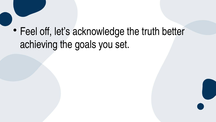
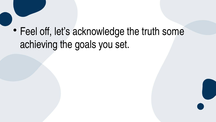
better: better -> some (173, 31)
